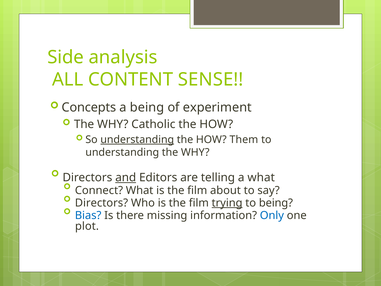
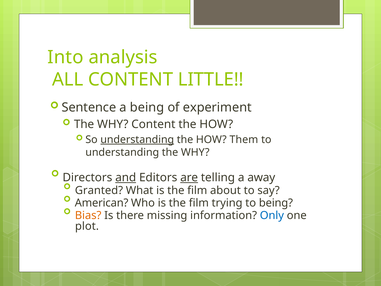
Side: Side -> Into (65, 57)
SENSE: SENSE -> LITTLE (211, 79)
Concepts: Concepts -> Sentence (89, 107)
WHY Catholic: Catholic -> Content (153, 124)
are underline: none -> present (189, 177)
a what: what -> away (261, 177)
Connect: Connect -> Granted (99, 190)
Directors: Directors -> American (102, 203)
trying underline: present -> none (227, 203)
Bias colour: blue -> orange (88, 215)
